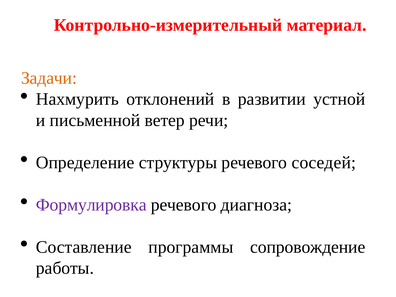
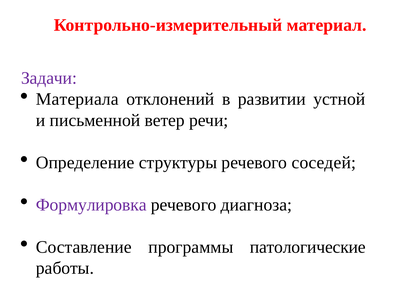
Задачи colour: orange -> purple (49, 78)
Нахмурить: Нахмурить -> Материала (77, 99)
сопровождение: сопровождение -> патологические (308, 247)
